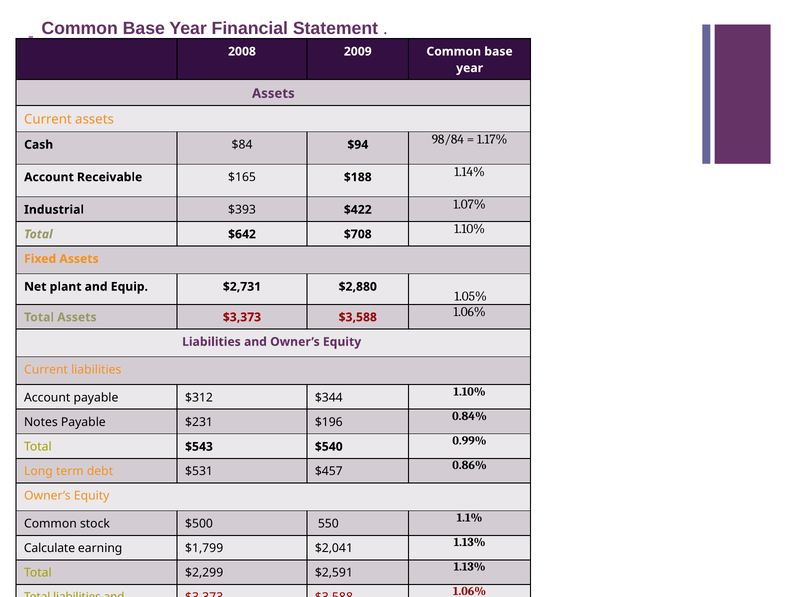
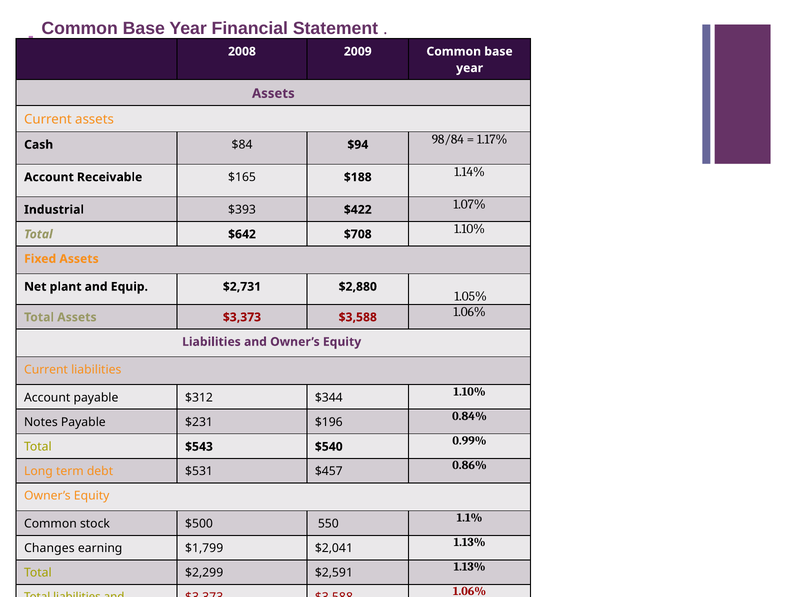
Calculate: Calculate -> Changes (49, 548)
